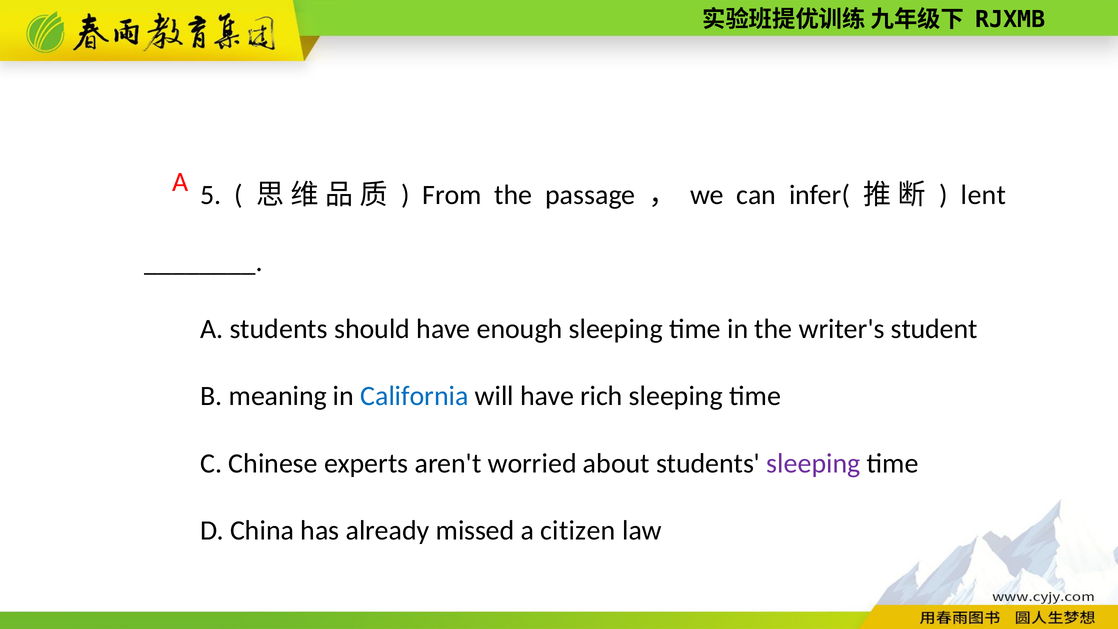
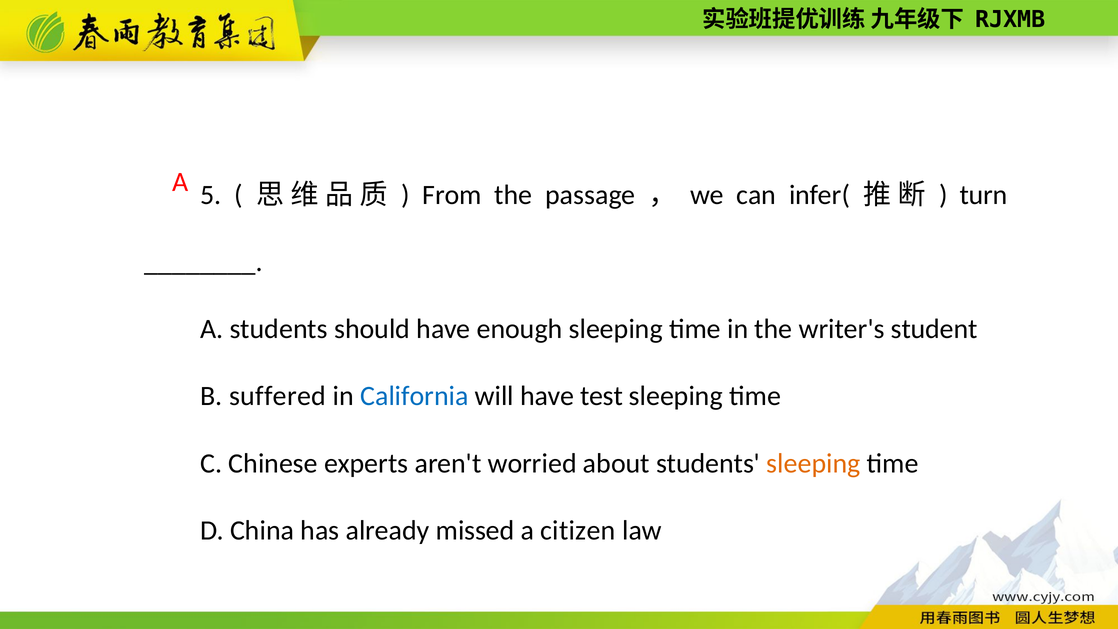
lent: lent -> turn (984, 195)
meaning: meaning -> suffered (278, 396)
rich: rich -> test (602, 396)
sleeping colour: purple -> orange (813, 463)
